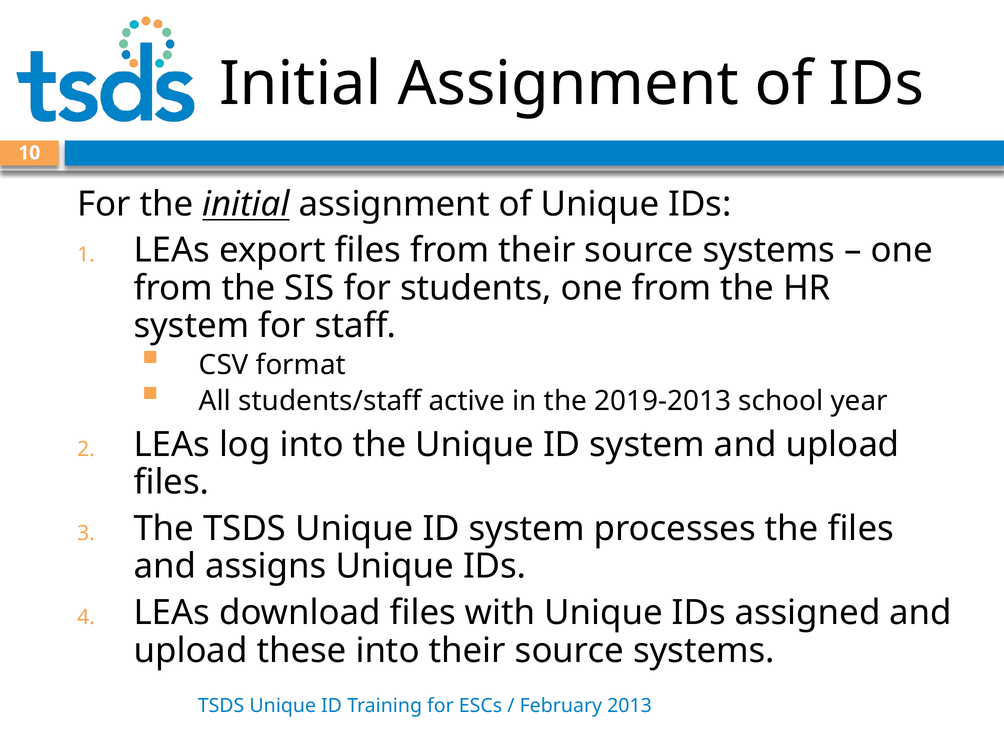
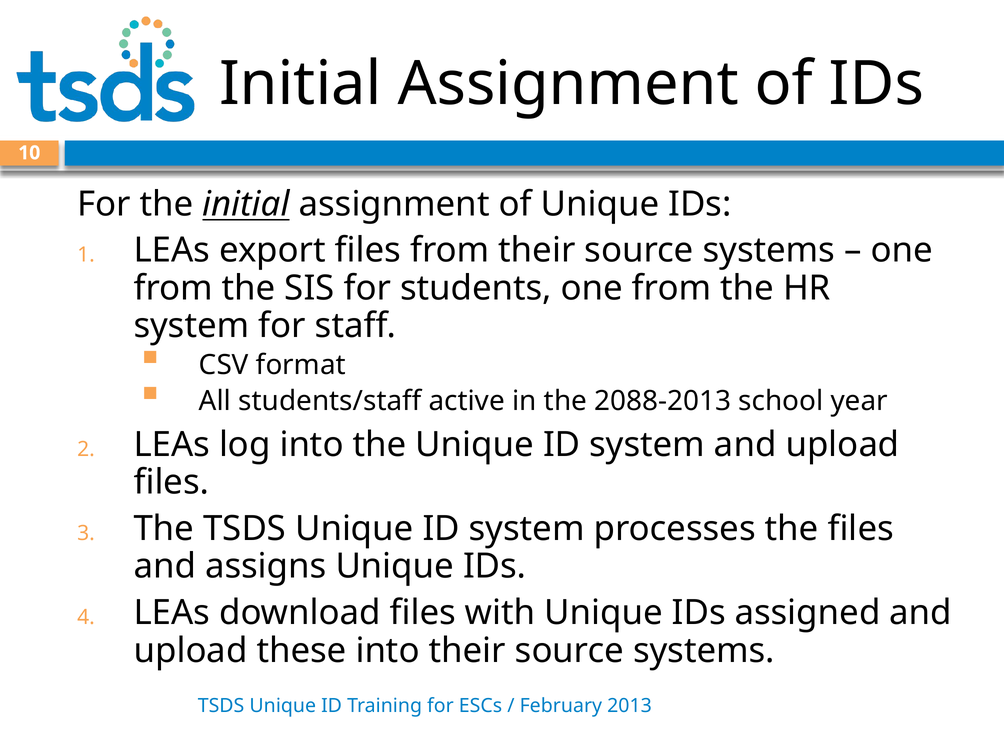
2019-2013: 2019-2013 -> 2088-2013 (663, 401)
